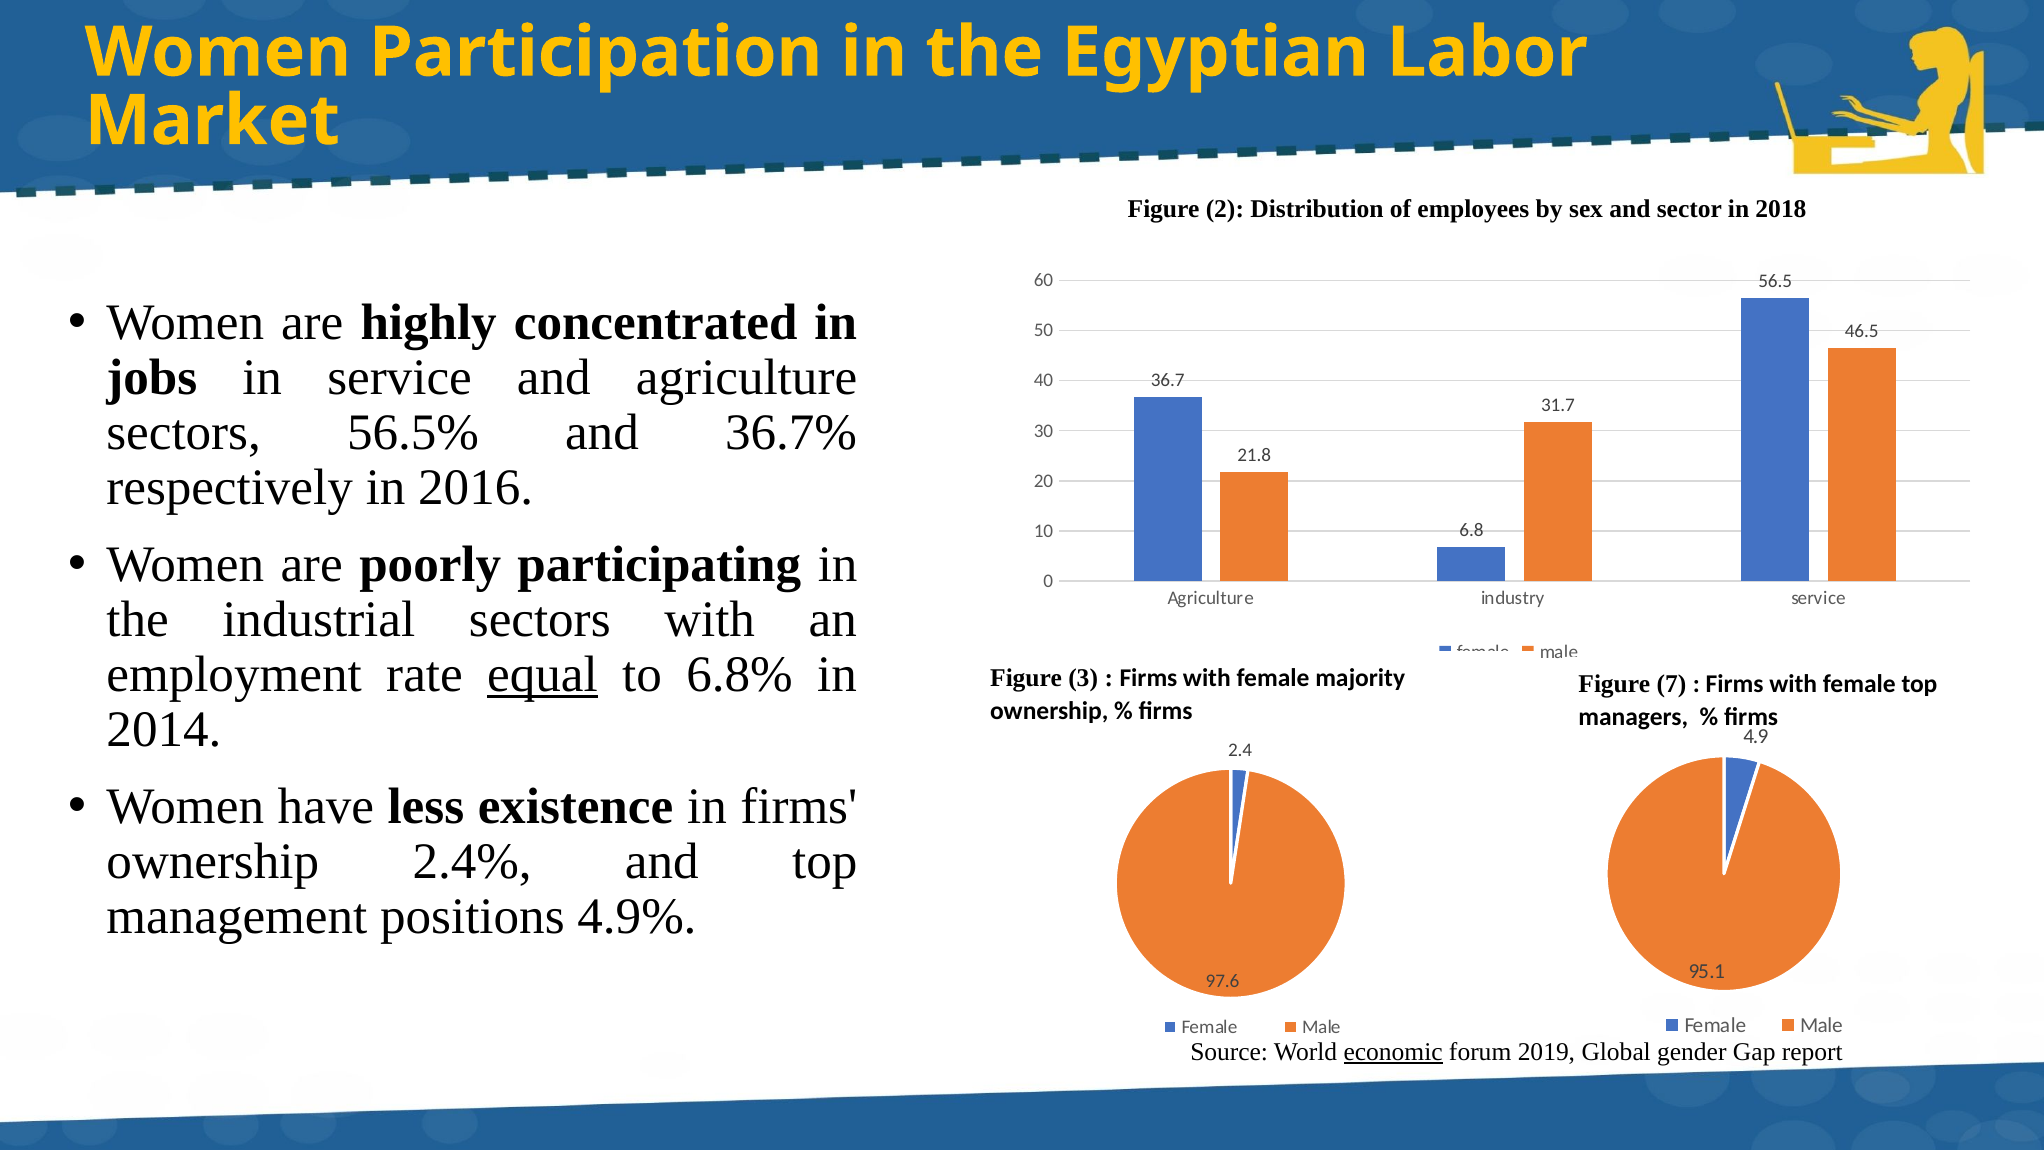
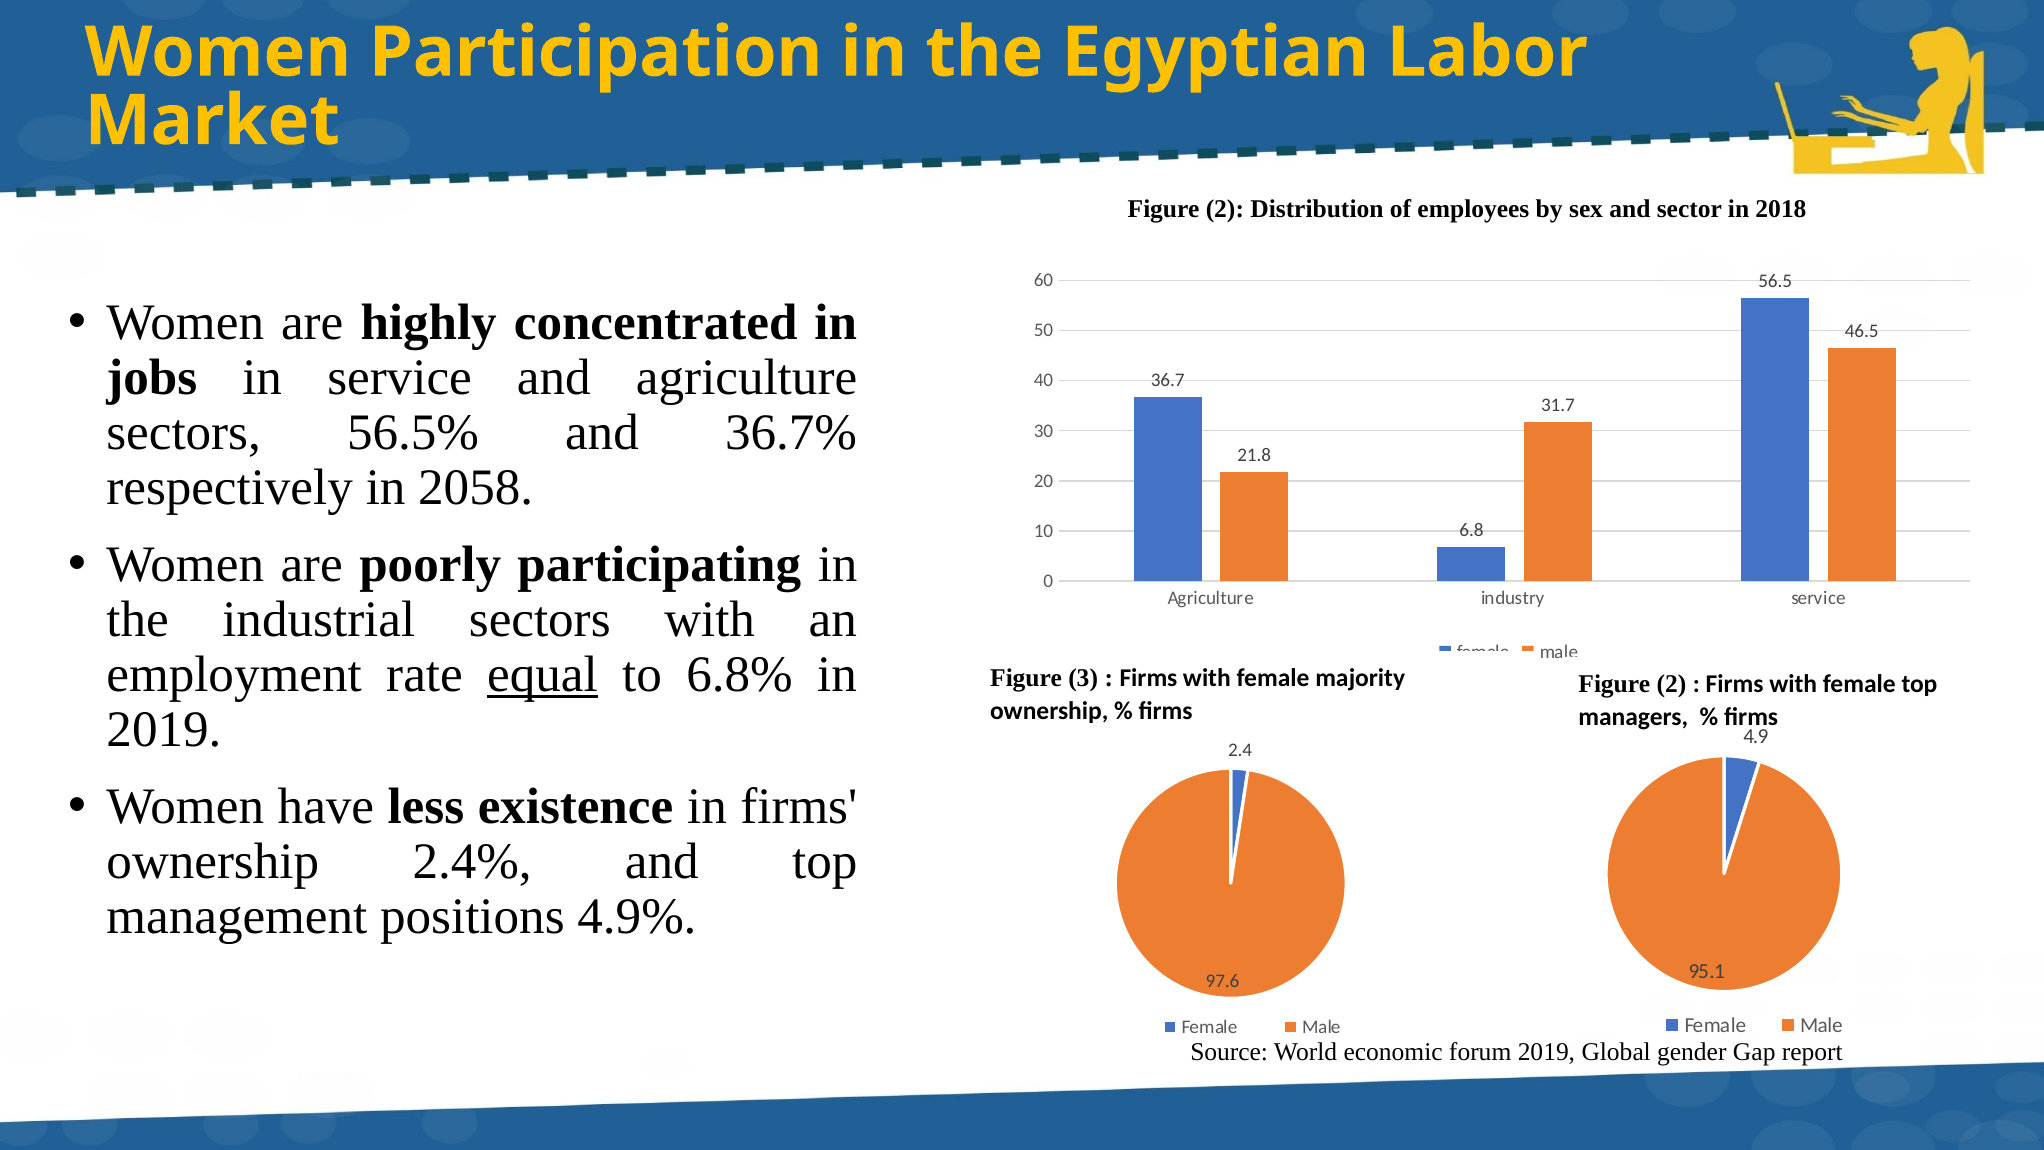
2016: 2016 -> 2058 (476, 488)
7: 7 -> 2 (1671, 684)
2014: 2014 -> 2019 (164, 730)
economic underline: present -> none (1393, 1052)
